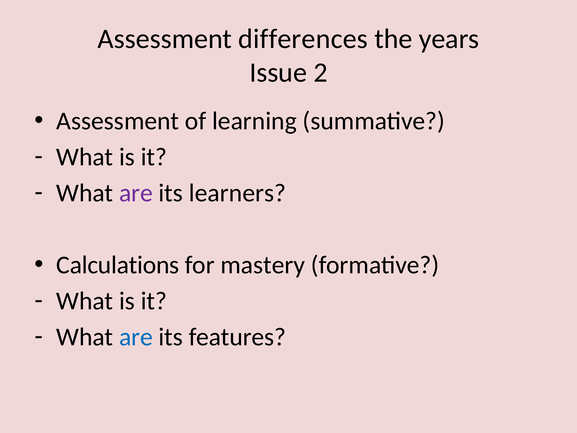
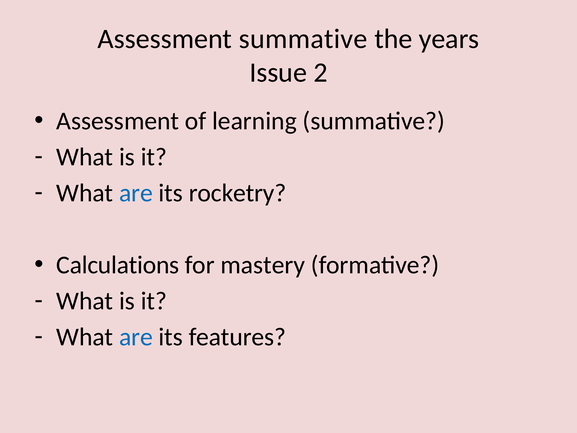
Assessment differences: differences -> summative (303, 39)
are colour: purple -> blue (136, 193)
learners: learners -> rocketry (238, 193)
